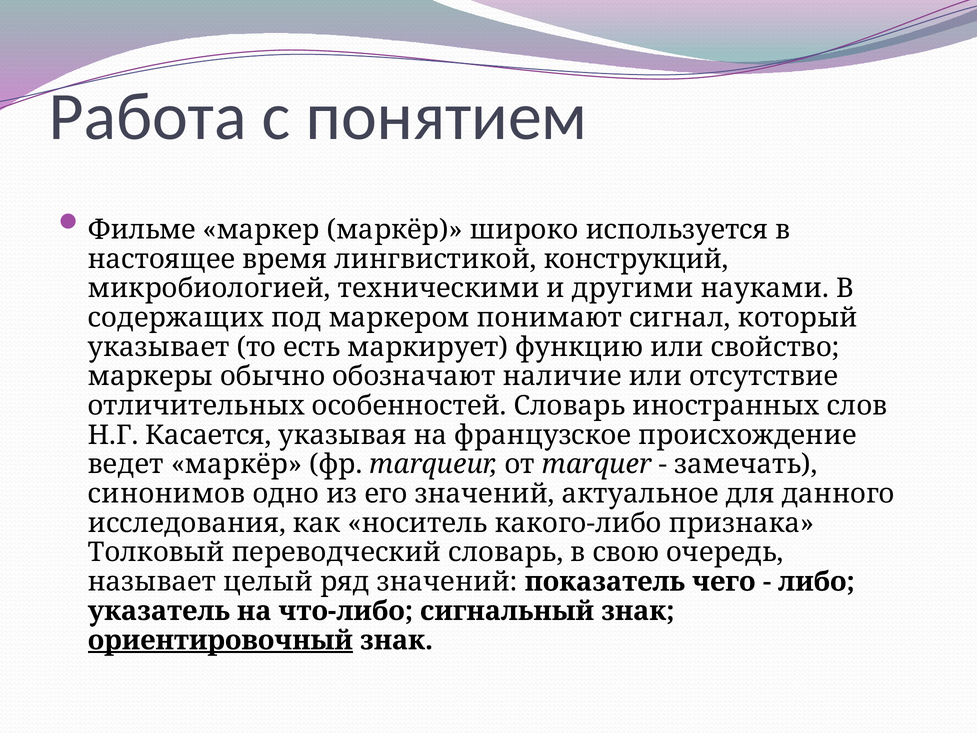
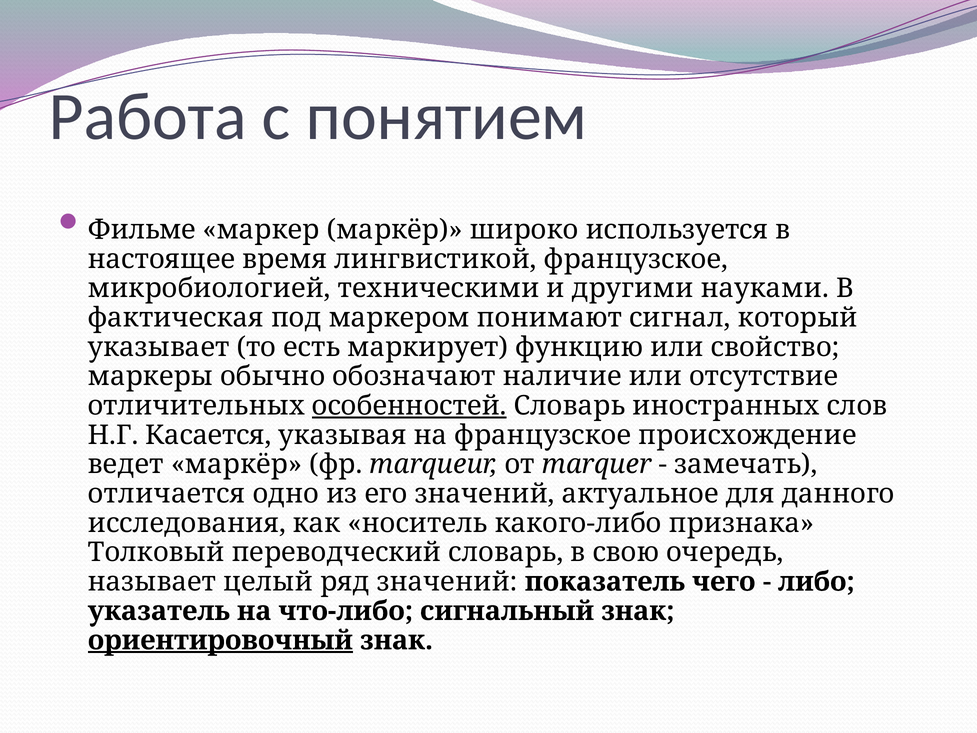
лингвистикой конструкций: конструкций -> французское (636, 259)
содержащих: содержащих -> фактическая (176, 318)
особенностей underline: none -> present (409, 406)
синонимов: синонимов -> отличается (167, 494)
